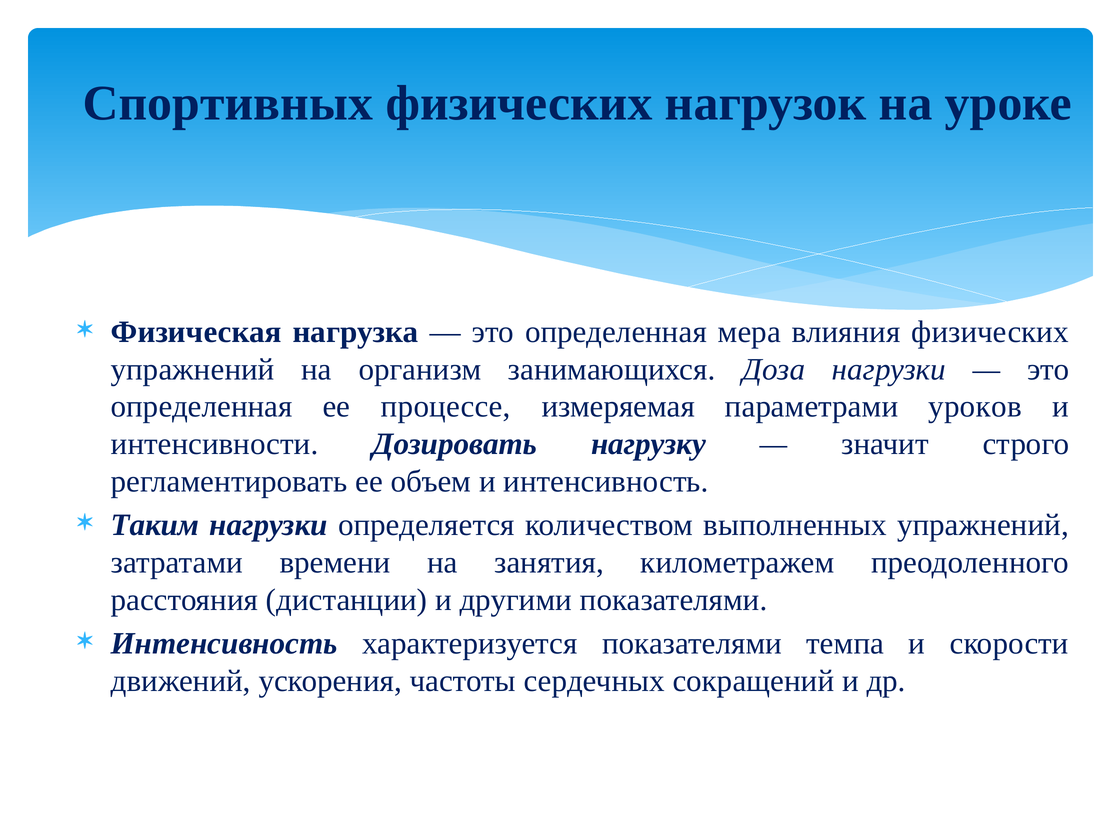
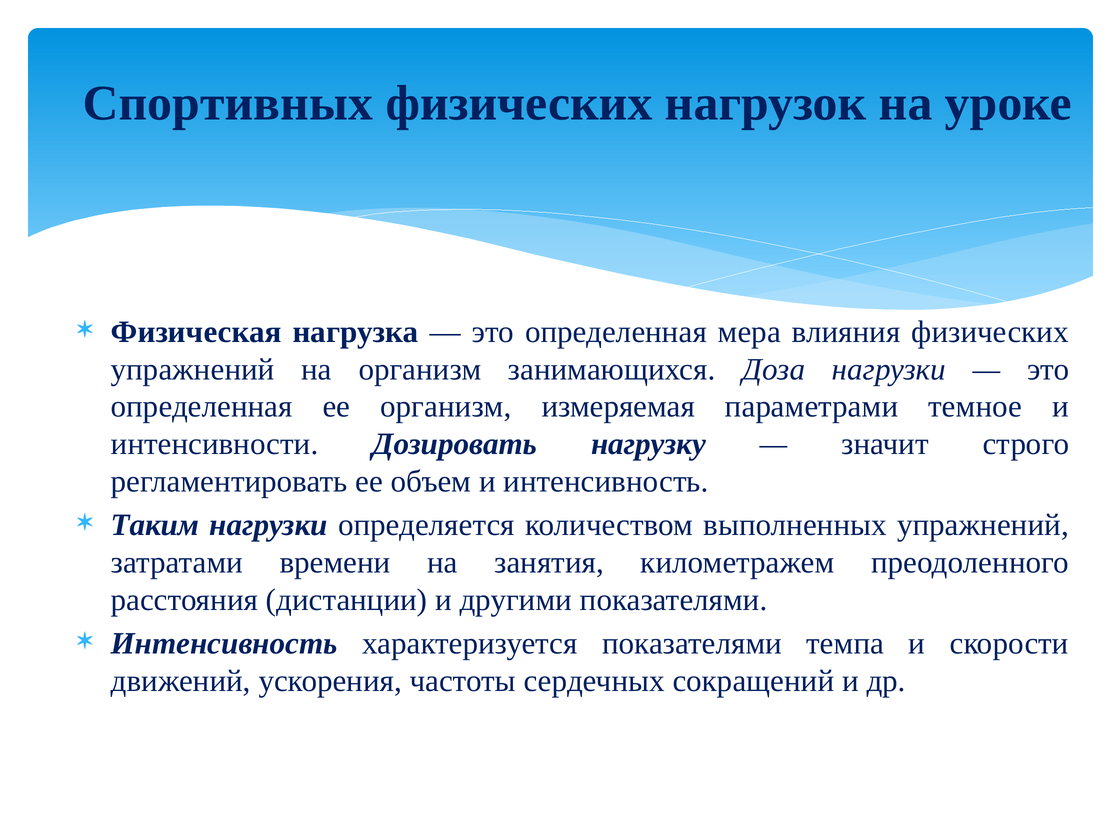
ее процессе: процессе -> организм (446, 407)
уроков: уроков -> темное (975, 407)
